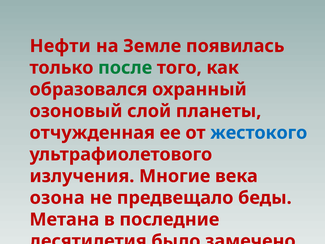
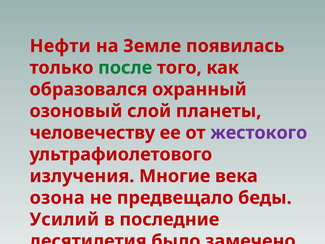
отчужденная: отчужденная -> человечеству (92, 133)
жестокого colour: blue -> purple (259, 133)
Метана: Метана -> Усилий (64, 219)
